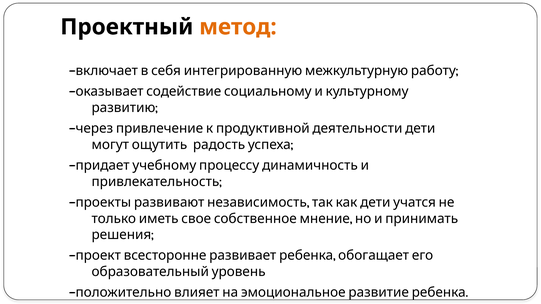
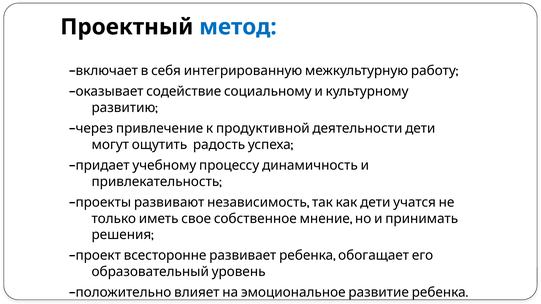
метод colour: orange -> blue (238, 27)
